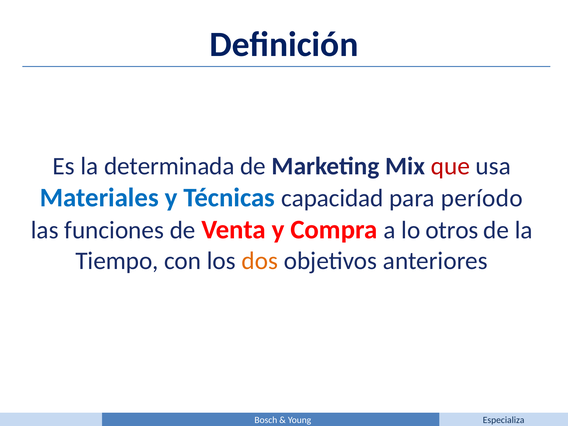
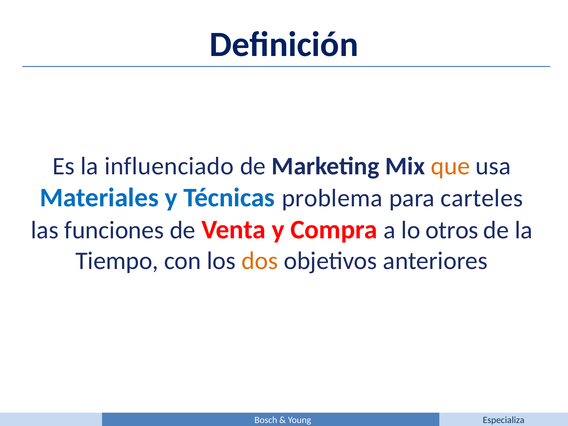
determinada: determinada -> influenciado (169, 166)
que colour: red -> orange (450, 166)
capacidad: capacidad -> problema (332, 198)
período: período -> carteles (482, 198)
